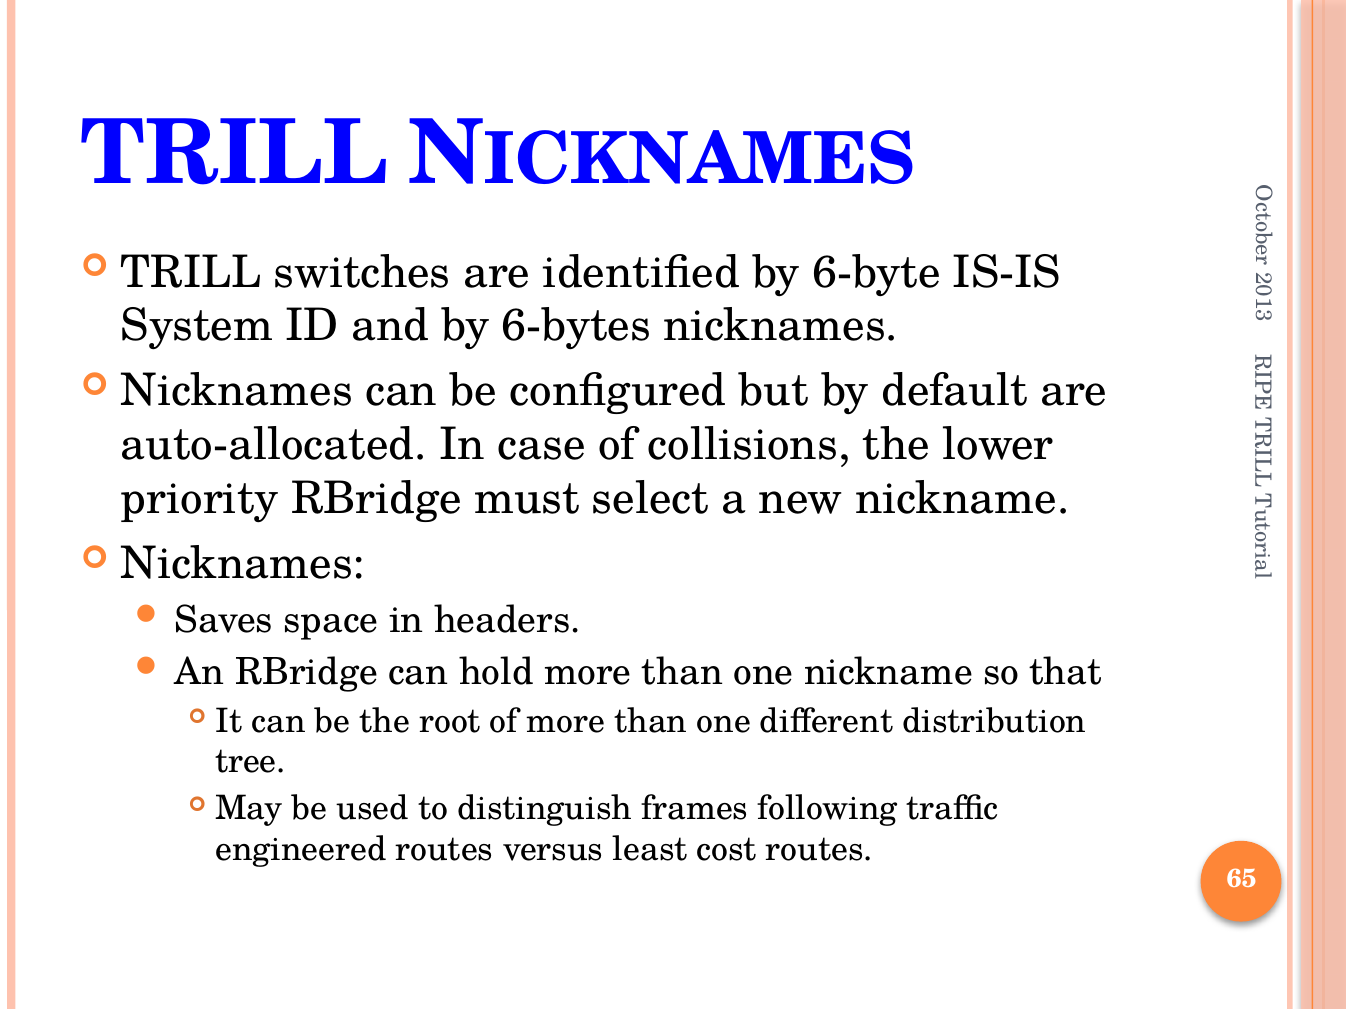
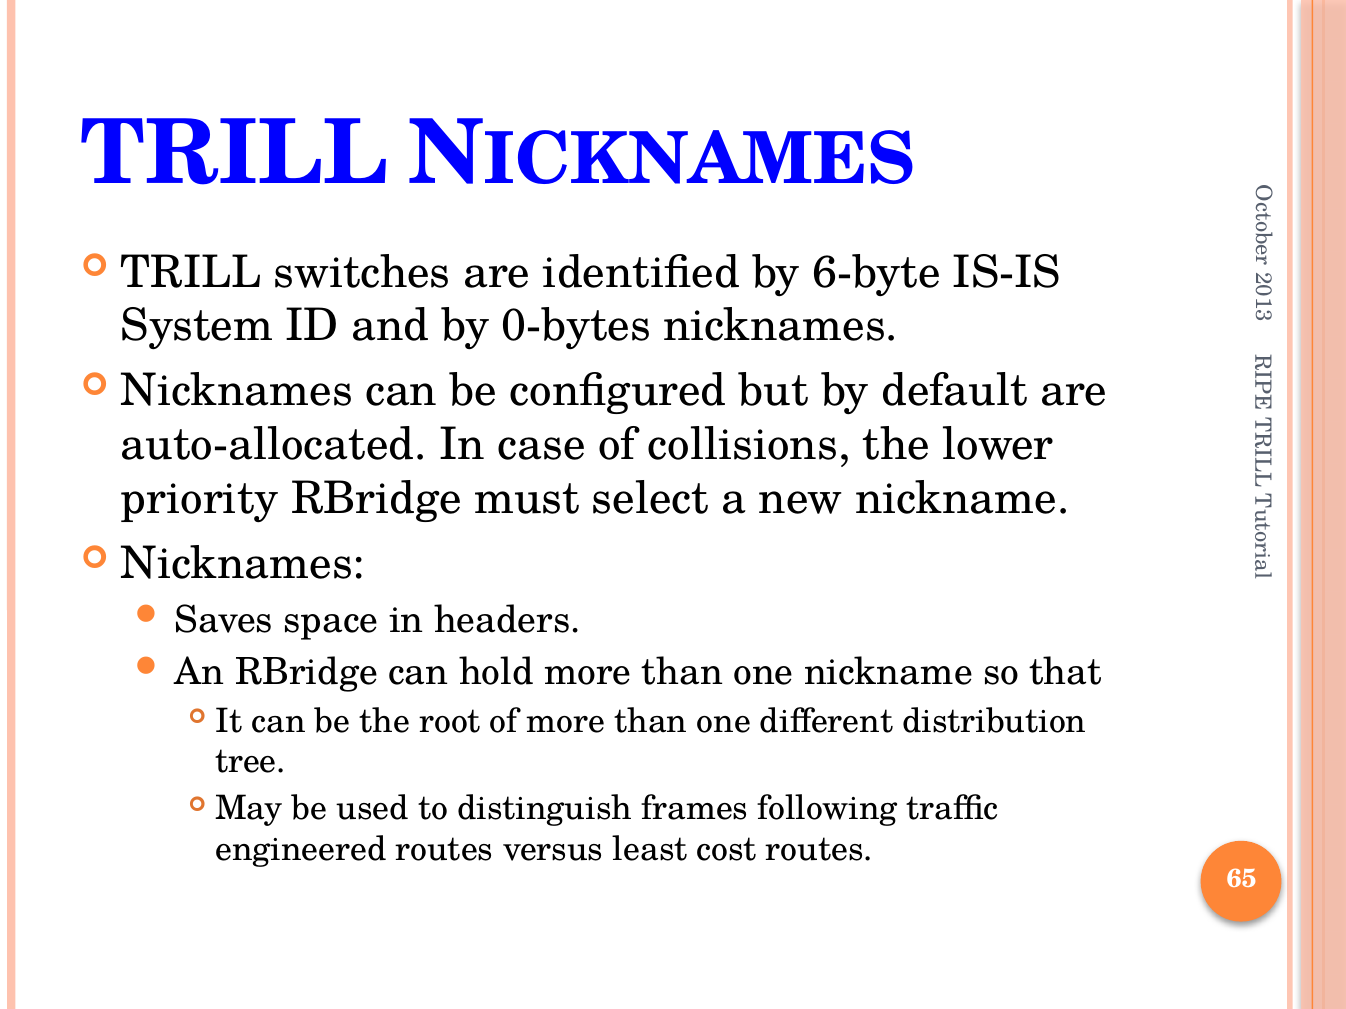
6-bytes: 6-bytes -> 0-bytes (576, 326)
